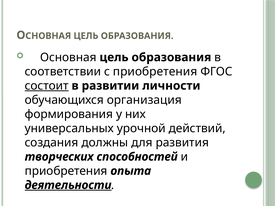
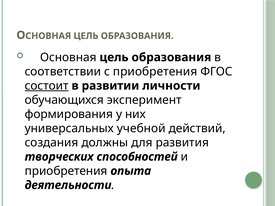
организация: организация -> эксперимент (144, 100)
урочной: урочной -> учебной (141, 128)
деятельности underline: present -> none (68, 185)
